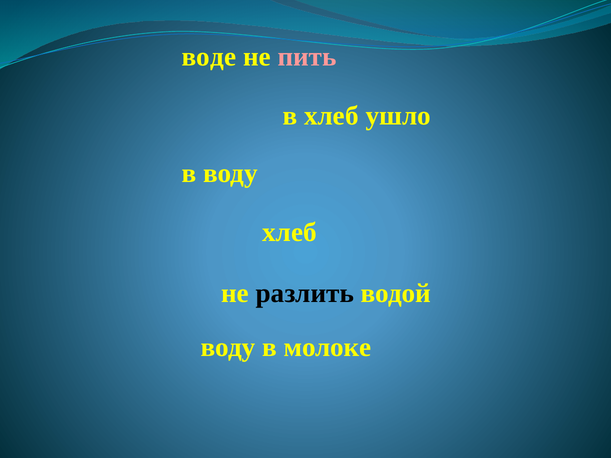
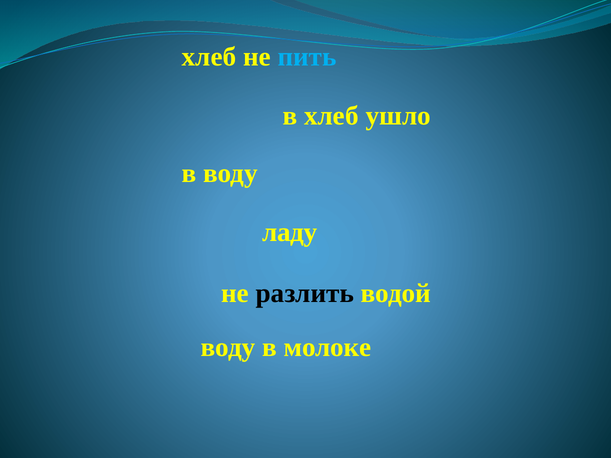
воде: воде -> хлеб (209, 57)
пить colour: pink -> light blue (307, 57)
хлеб: хлеб -> ладу (290, 232)
